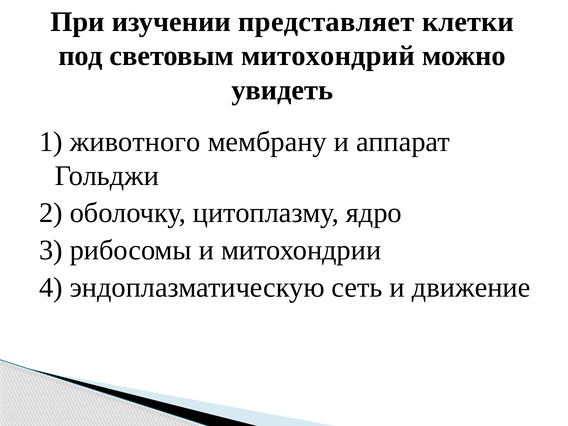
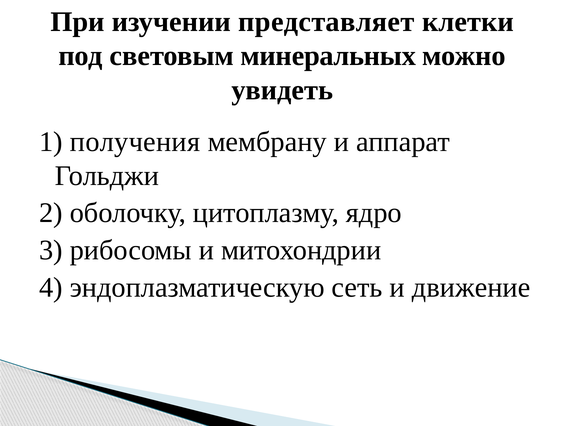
митохондрий: митохондрий -> минеральных (328, 56)
животного: животного -> получения (135, 142)
